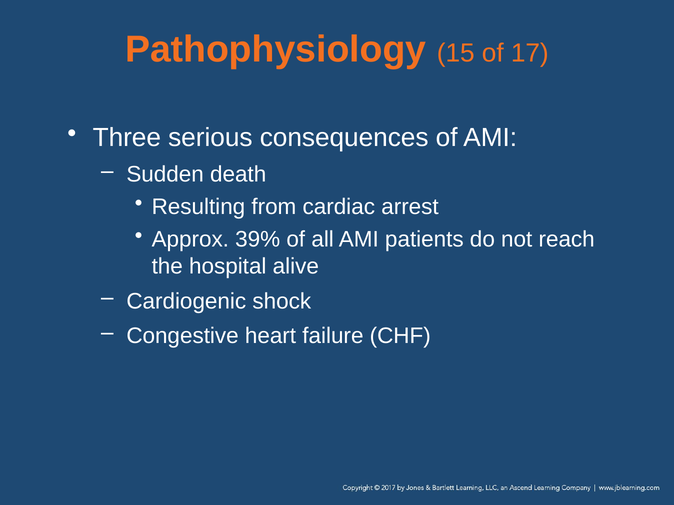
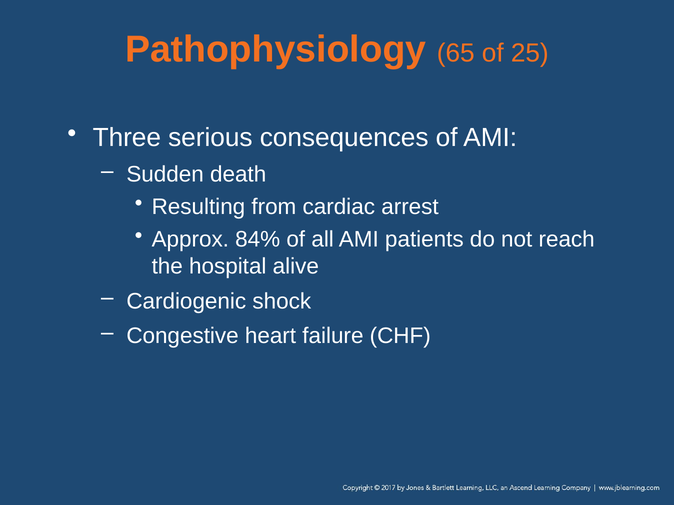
15: 15 -> 65 (456, 53)
17: 17 -> 25 (530, 53)
39%: 39% -> 84% (258, 240)
